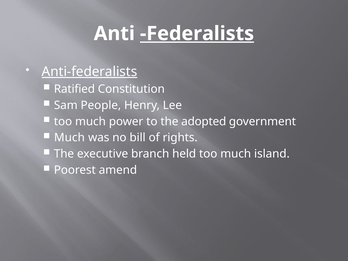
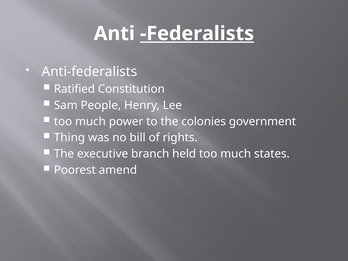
Anti-federalists underline: present -> none (89, 72)
adopted: adopted -> colonies (204, 121)
Much: Much -> Thing (69, 138)
island: island -> states (272, 154)
